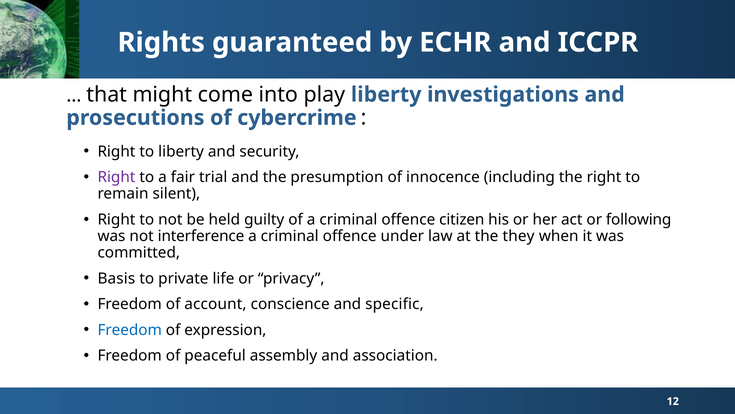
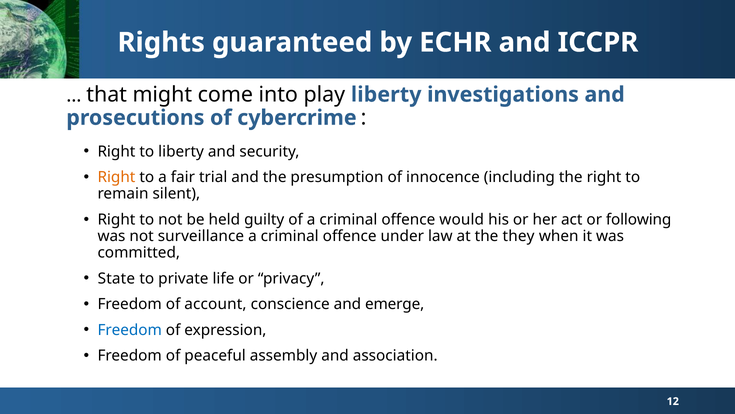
Right colour: purple -> orange (116, 177)
citizen: citizen -> would (462, 219)
interference: interference -> surveillance (201, 236)
Basis: Basis -> State (116, 278)
specific: specific -> emerge (395, 304)
